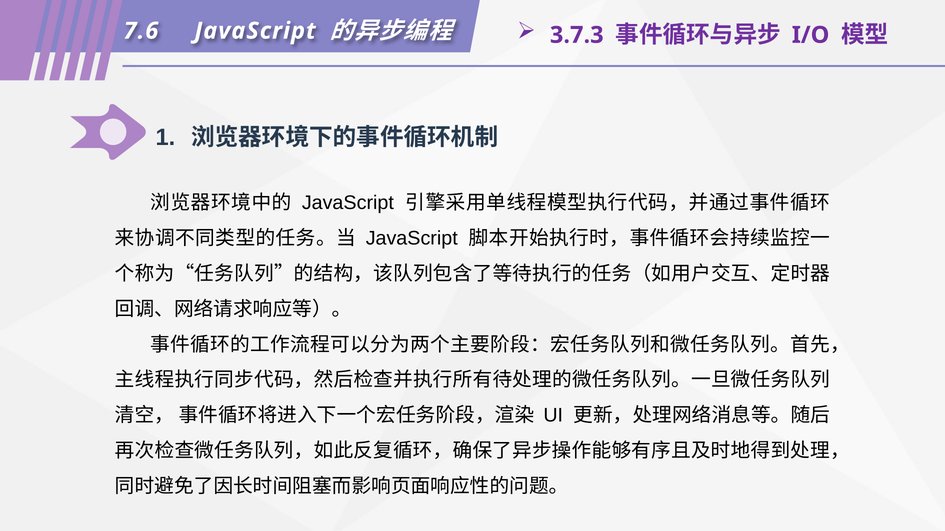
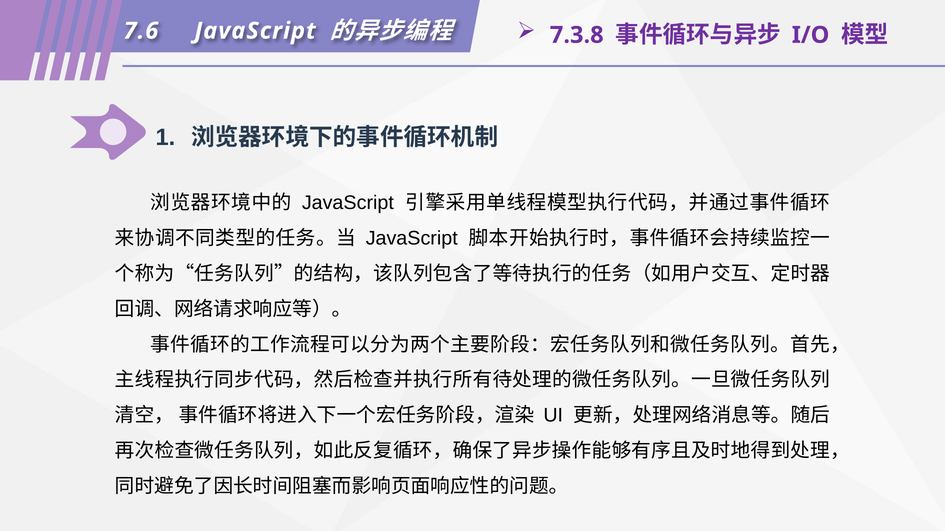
3.7.3: 3.7.3 -> 7.3.8 (577, 35)
